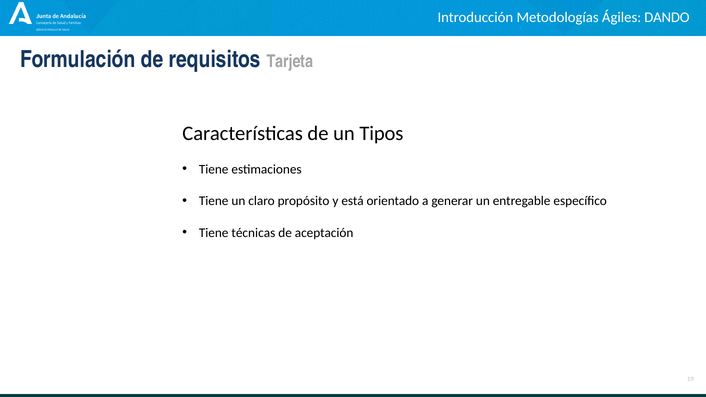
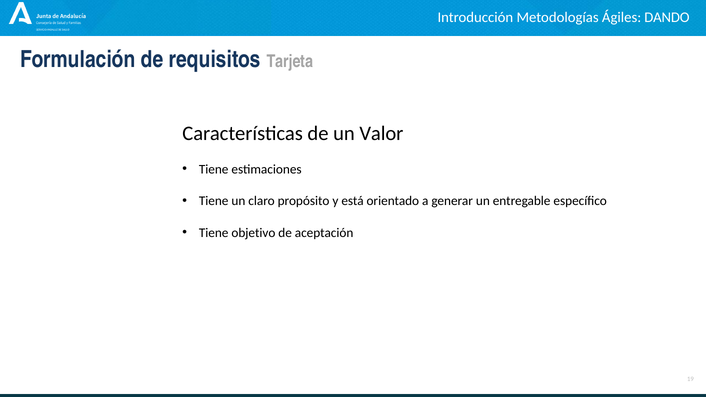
Tipos: Tipos -> Valor (381, 134)
técnicas: técnicas -> objetivo (253, 233)
